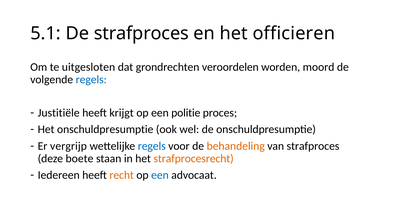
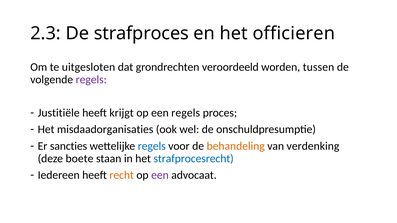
5.1: 5.1 -> 2.3 (46, 33)
veroordelen: veroordelen -> veroordeeld (230, 67)
moord: moord -> tussen (319, 67)
regels colour: blue -> purple (91, 80)
een politie: politie -> regels (186, 113)
Het onschuldpresumptie: onschuldpresumptie -> misdaadorganisaties (105, 130)
vergrijp: vergrijp -> sancties (69, 146)
van strafproces: strafproces -> verdenking (313, 146)
strafprocesrecht colour: orange -> blue (194, 159)
een colour: blue -> purple (160, 175)
